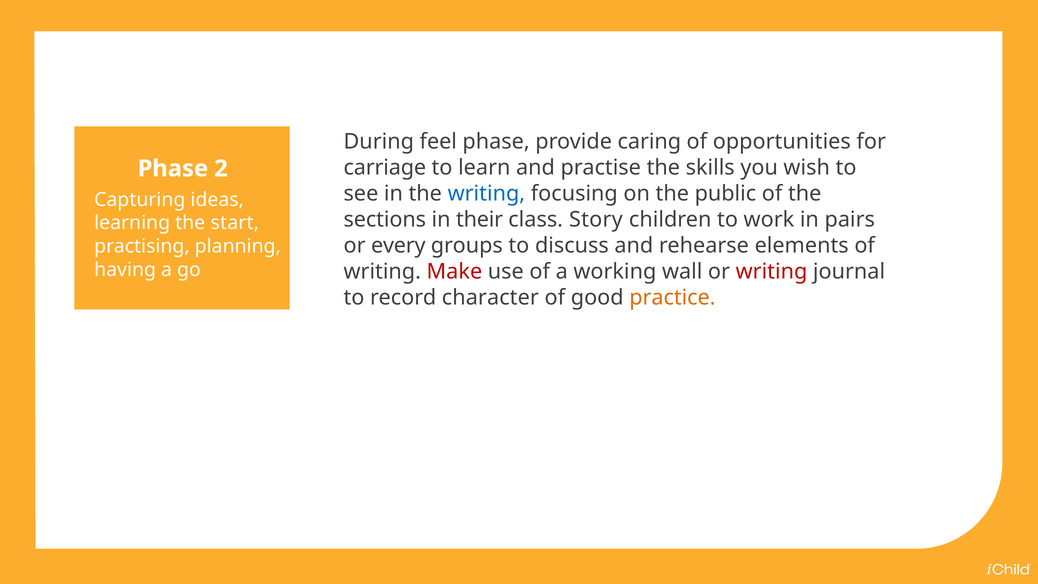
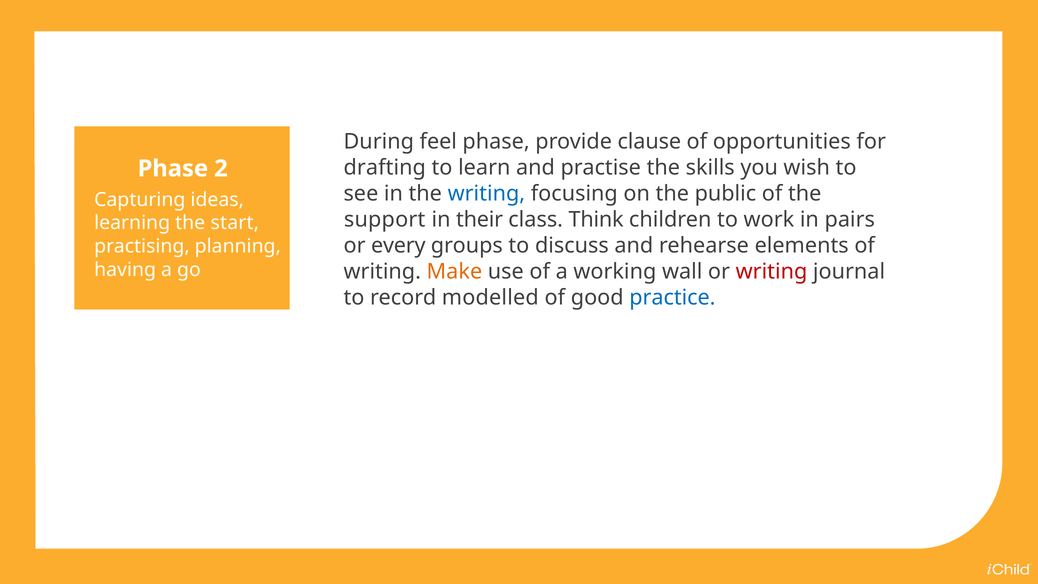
caring: caring -> clause (649, 142)
carriage: carriage -> drafting (385, 167)
sections: sections -> support (385, 219)
Story: Story -> Think (596, 219)
Make colour: red -> orange (454, 271)
character: character -> modelled (490, 297)
practice colour: orange -> blue (672, 297)
